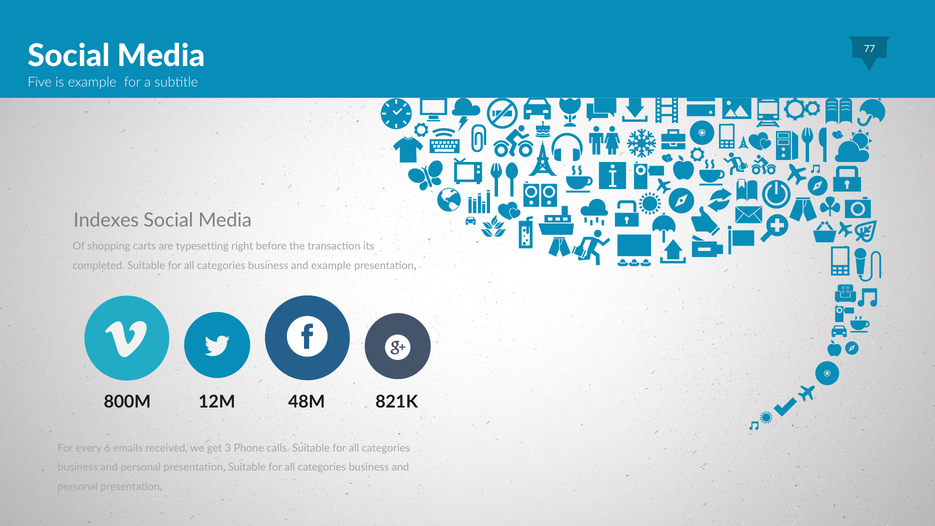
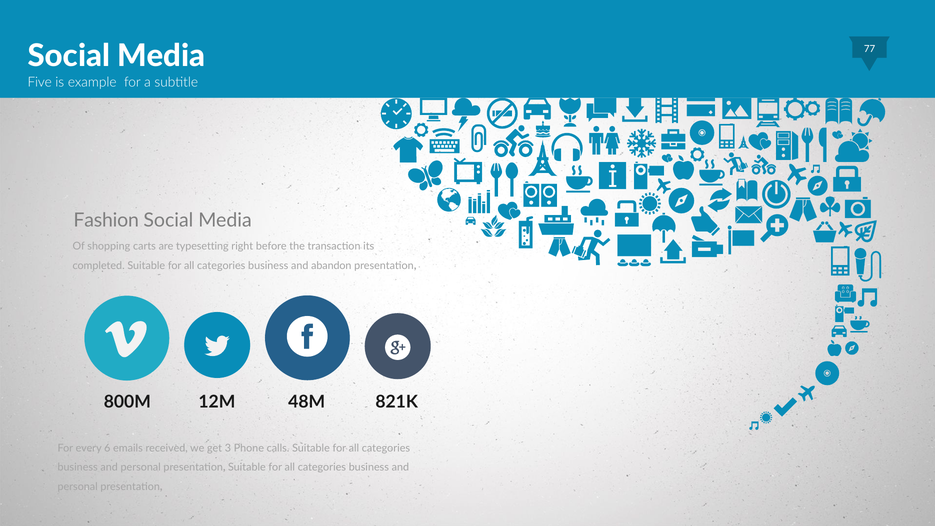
Indexes: Indexes -> Fashion (106, 220)
and example: example -> abandon (331, 266)
